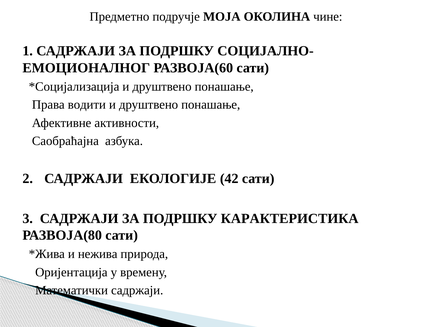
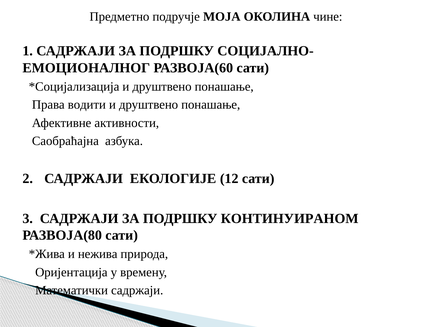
42: 42 -> 12 (229, 179)
КАРАКТЕРИСТИКА: КАРАКТЕРИСТИКА -> КОНТИНУИРАНОМ (290, 219)
